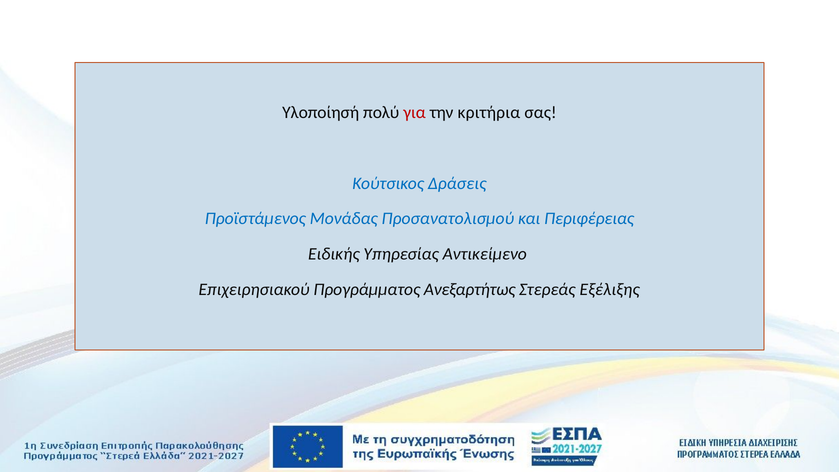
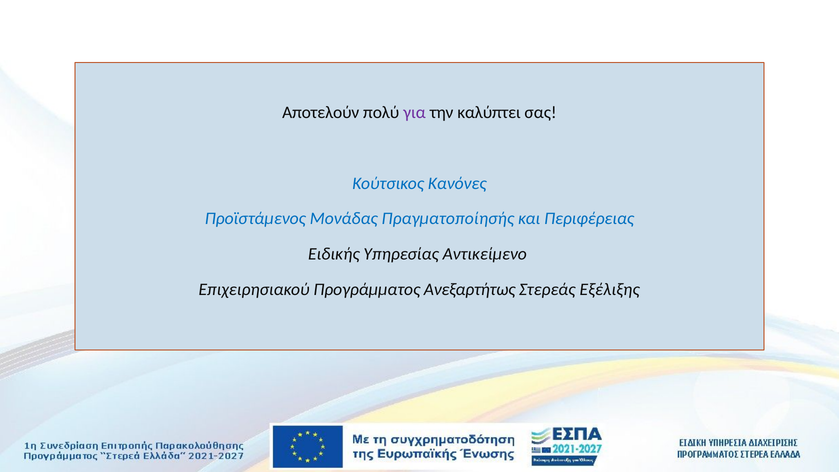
Υλοποίησή: Υλοποίησή -> Αποτελούν (321, 113)
για colour: red -> purple (415, 113)
κριτήρια: κριτήρια -> καλύπτει (489, 113)
Δράσεις: Δράσεις -> Κανόνες (457, 183)
Προσανατολισμού: Προσανατολισμού -> Πραγματοποίησής (448, 219)
